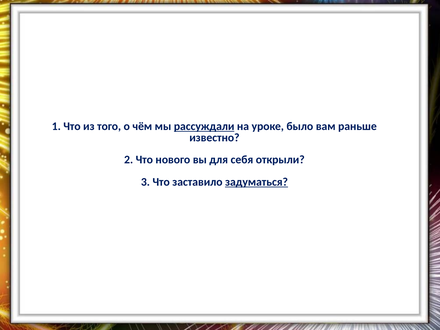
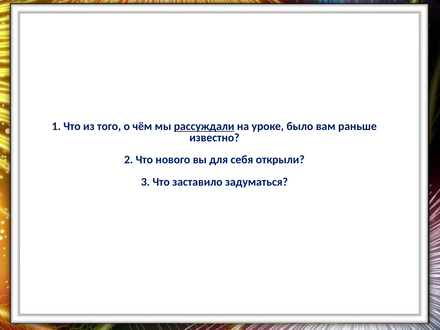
задуматься underline: present -> none (257, 182)
